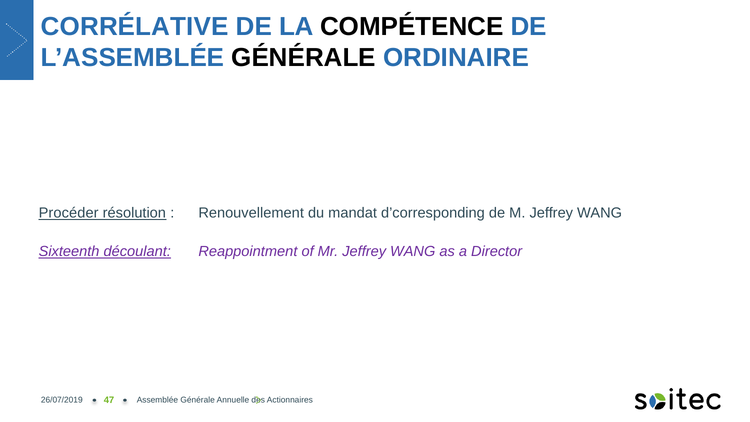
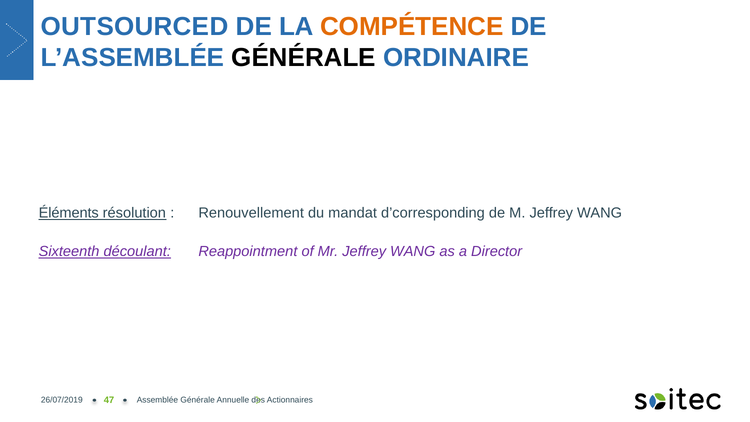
CORRÉLATIVE: CORRÉLATIVE -> OUTSOURCED (135, 26)
COMPÉTENCE colour: black -> orange (412, 26)
Procéder: Procéder -> Éléments (69, 213)
